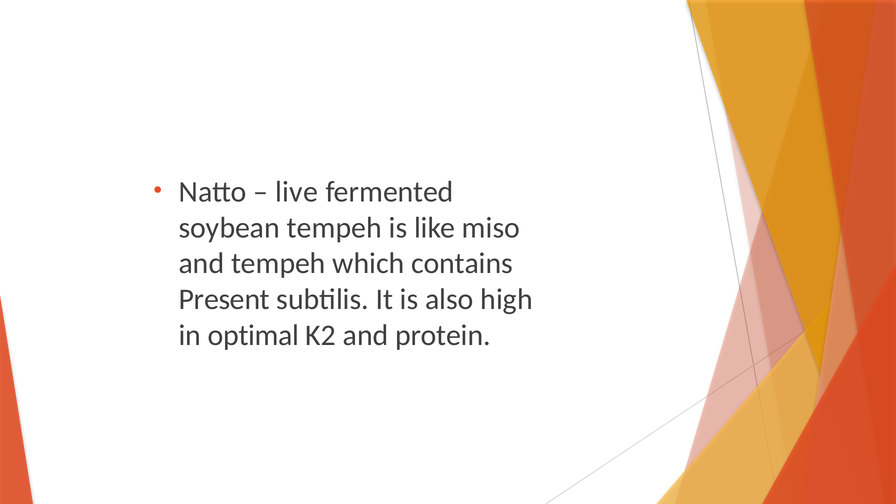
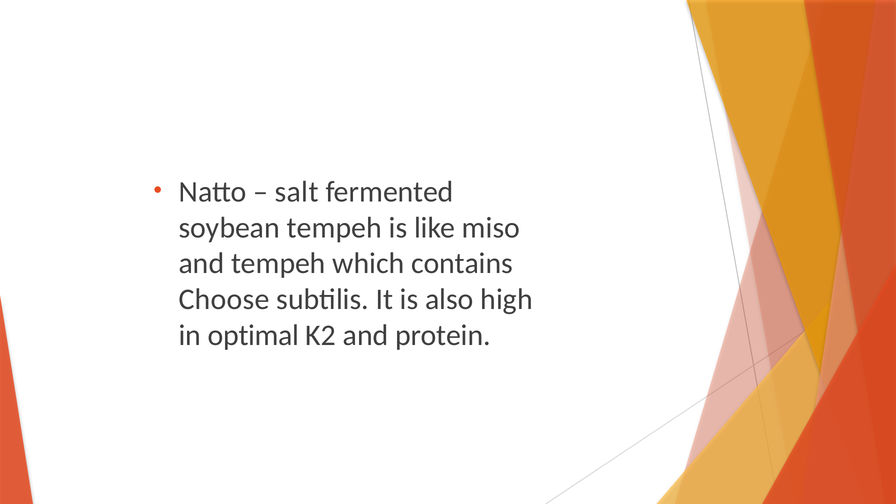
live: live -> salt (297, 192)
Present: Present -> Choose (224, 299)
